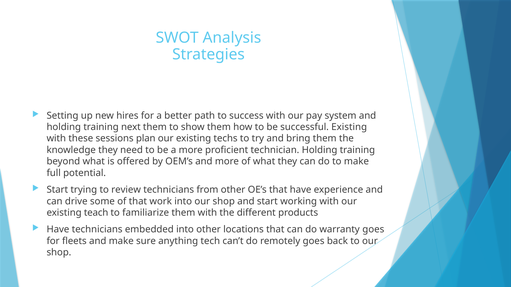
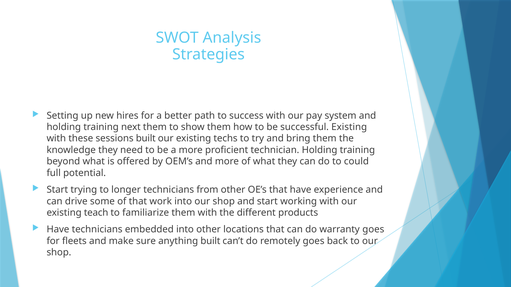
sessions plan: plan -> built (146, 139)
to make: make -> could (356, 162)
review: review -> longer (126, 190)
anything tech: tech -> built (210, 241)
